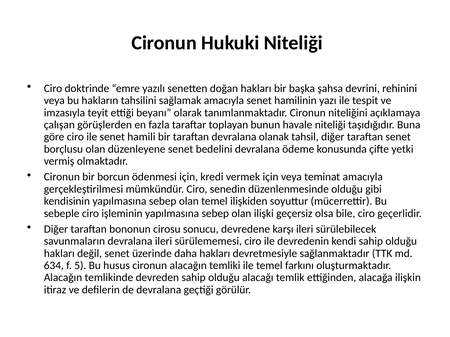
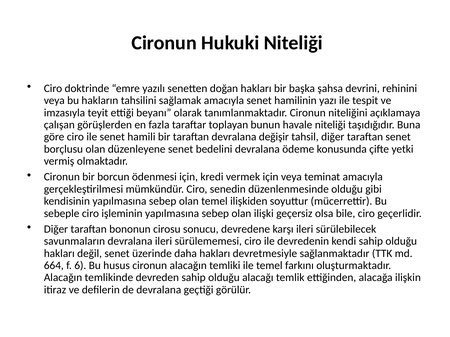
olanak: olanak -> değişir (274, 137)
634: 634 -> 664 (54, 266)
5: 5 -> 6 (80, 266)
